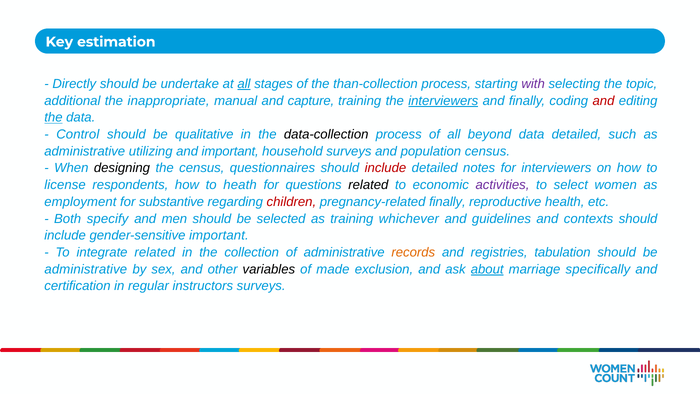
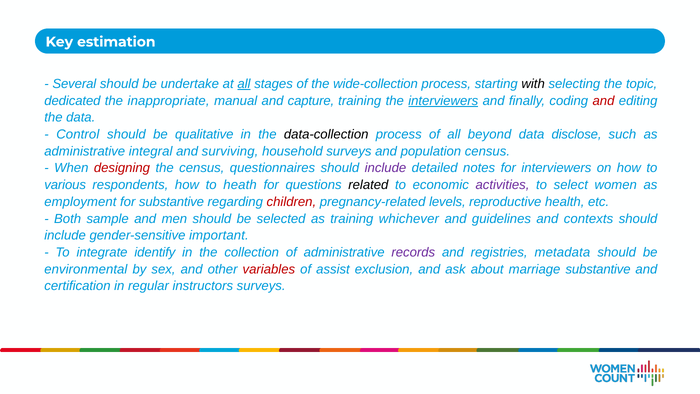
Directly: Directly -> Several (74, 84)
than-collection: than-collection -> wide-collection (376, 84)
with colour: purple -> black (533, 84)
additional: additional -> dedicated (72, 101)
the underline: present -> none (53, 117)
data detailed: detailed -> disclose (577, 134)
utilizing: utilizing -> integral (151, 151)
and important: important -> surviving (230, 151)
designing colour: black -> red (122, 168)
include colour: red -> purple (385, 168)
license: license -> various (65, 185)
pregnancy-related finally: finally -> levels (447, 202)
specify: specify -> sample (108, 219)
integrate related: related -> identify (155, 252)
records colour: orange -> purple (413, 252)
tabulation: tabulation -> metadata (562, 252)
administrative: administrative -> environmental (86, 269)
variables colour: black -> red (269, 269)
made: made -> assist (333, 269)
about underline: present -> none (487, 269)
marriage specifically: specifically -> substantive (598, 269)
